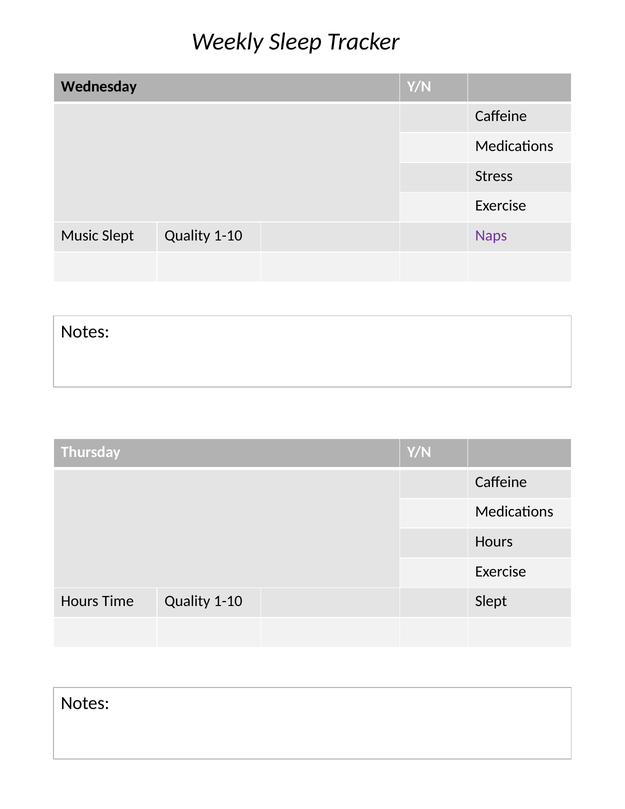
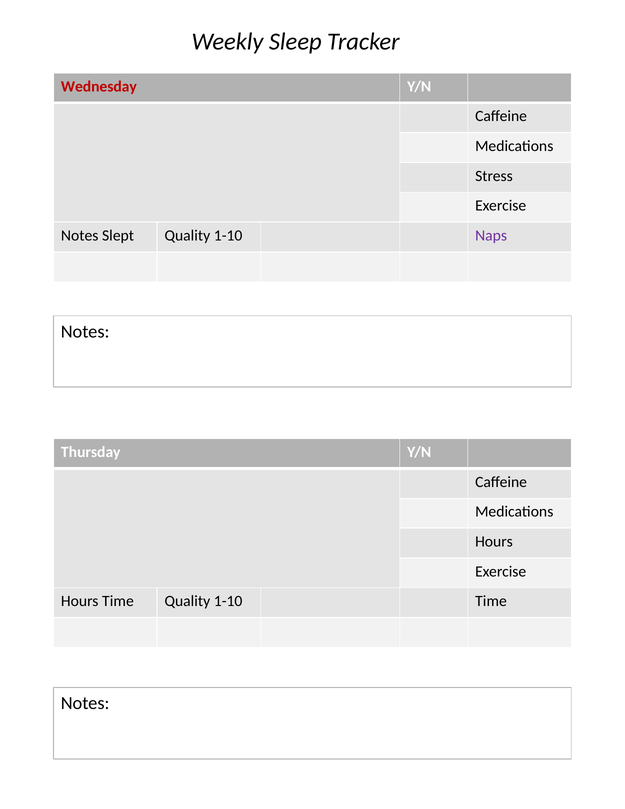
Wednesday colour: black -> red (99, 86)
Music: Music -> Notes (80, 236)
1-10 Slept: Slept -> Time (491, 601)
